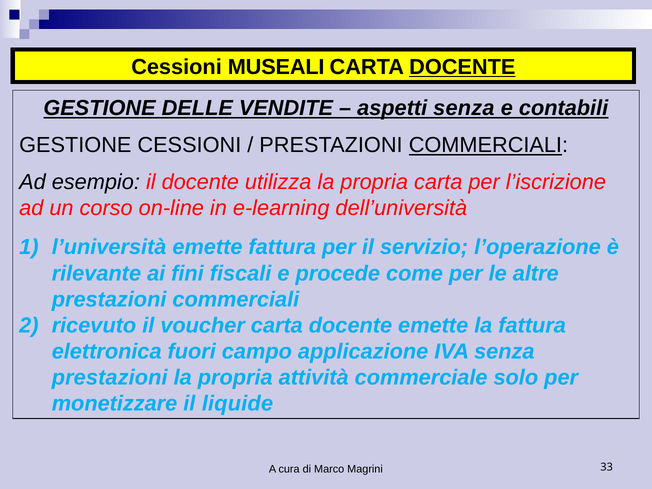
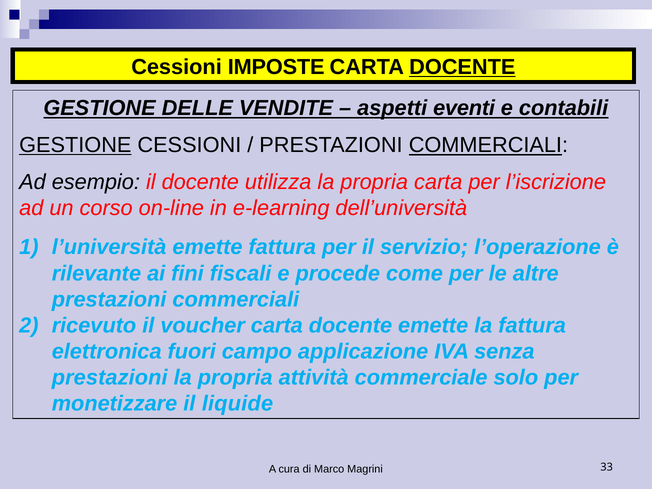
MUSEALI: MUSEALI -> IMPOSTE (276, 67)
aspetti senza: senza -> eventi (464, 108)
GESTIONE underline: none -> present (75, 145)
